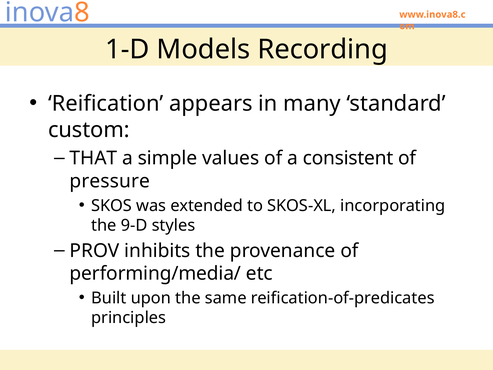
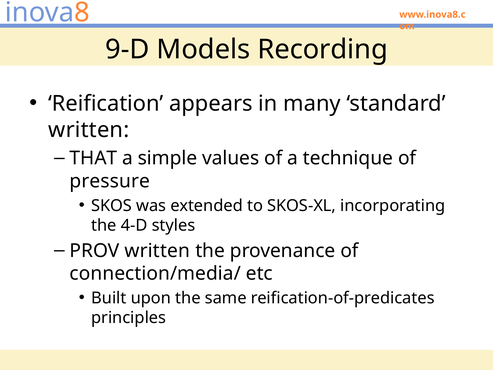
1-D: 1-D -> 9-D (127, 50)
custom: custom -> written (89, 130)
consistent: consistent -> technique (348, 158)
9-D: 9-D -> 4-D (134, 225)
PROV inhibits: inhibits -> written (157, 251)
performing/media/: performing/media/ -> connection/media/ (155, 273)
